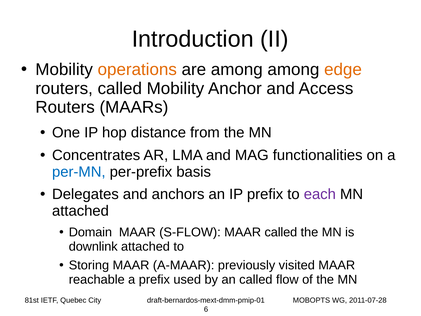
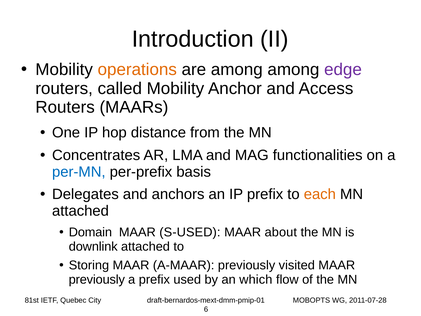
edge colour: orange -> purple (343, 69)
each colour: purple -> orange (320, 194)
S-FLOW: S-FLOW -> S-USED (190, 232)
MAAR called: called -> about (281, 232)
reachable: reachable -> previously (97, 279)
an called: called -> which (256, 279)
